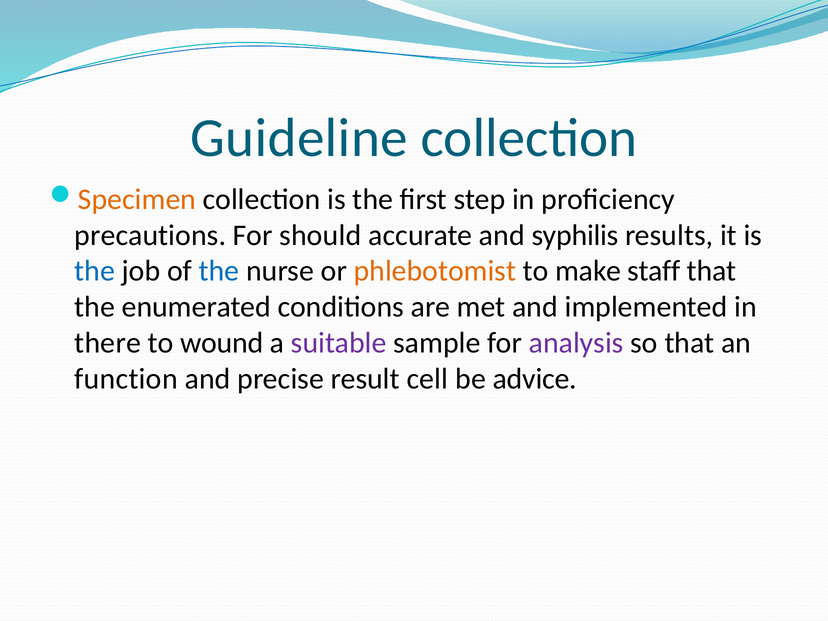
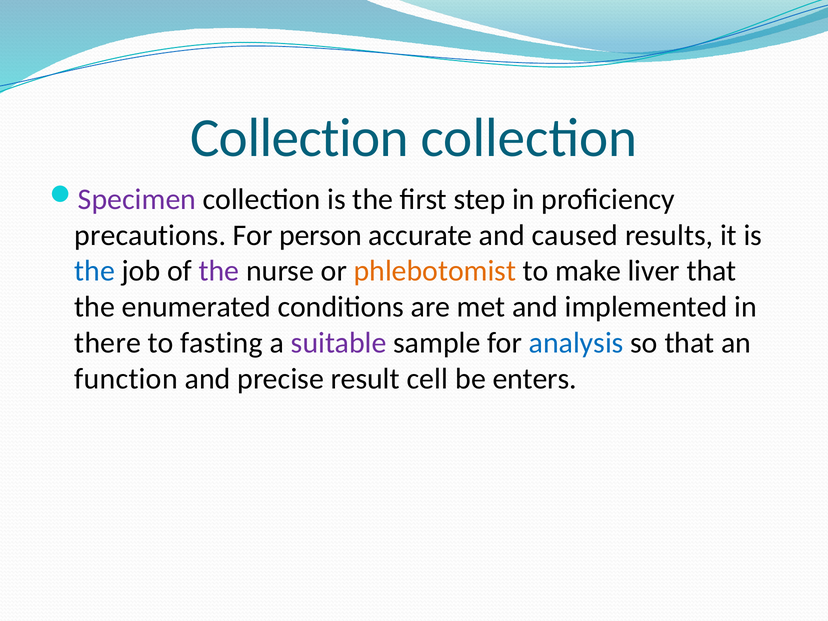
Guideline: Guideline -> Collection (299, 138)
Specimen colour: orange -> purple (137, 199)
should: should -> person (321, 235)
syphilis: syphilis -> caused (575, 235)
the colour: blue -> purple (219, 271)
staff: staff -> liver (654, 271)
wound: wound -> fasting (222, 343)
analysis colour: purple -> blue (576, 343)
advice: advice -> enters (535, 379)
